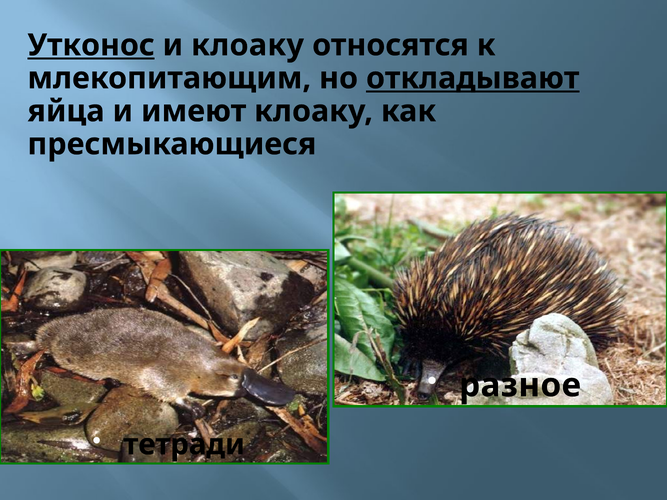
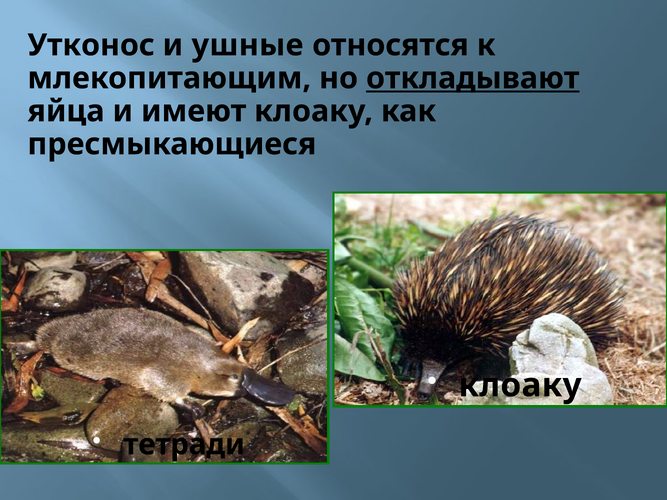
Утконос underline: present -> none (91, 45)
и клоаку: клоаку -> ушные (248, 45)
разное: разное -> клоаку (520, 385)
